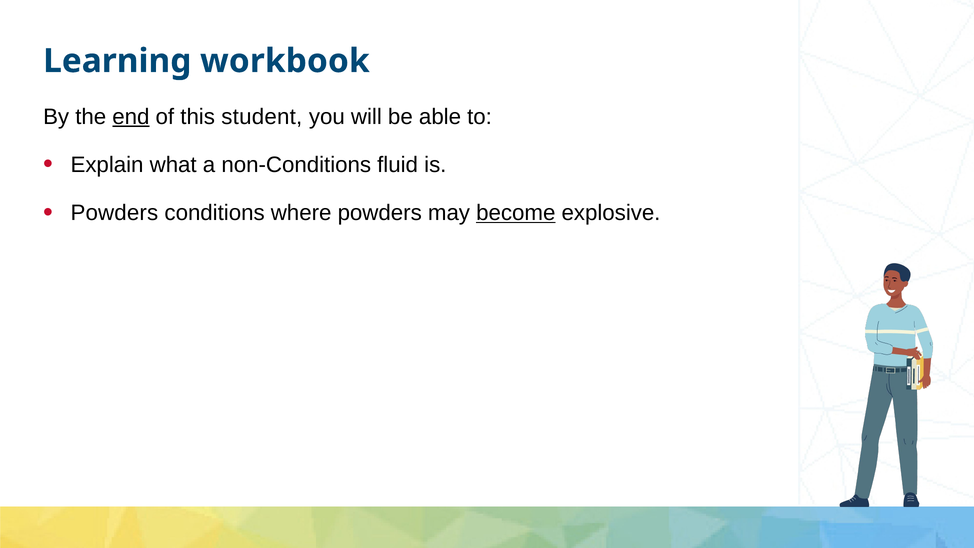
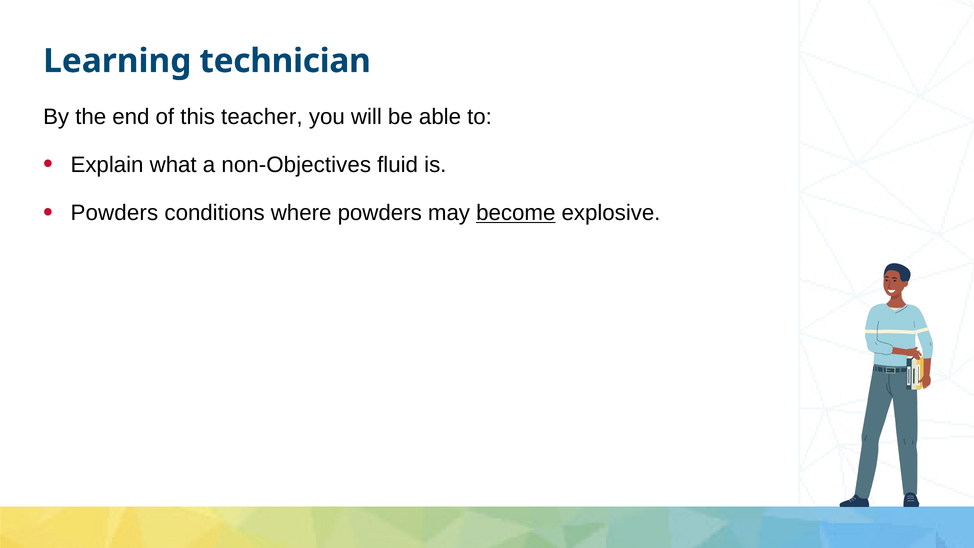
workbook: workbook -> technician (285, 61)
end underline: present -> none (131, 117)
student: student -> teacher (262, 117)
non-Conditions: non-Conditions -> non-Objectives (296, 165)
